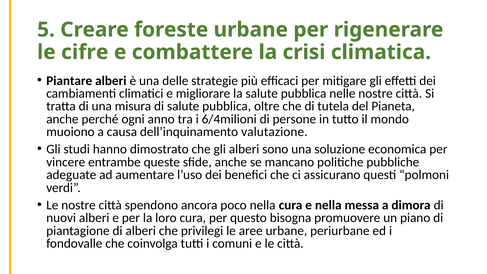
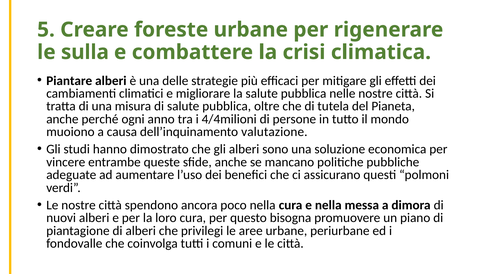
cifre: cifre -> sulla (85, 52)
6/4milioni: 6/4milioni -> 4/4milioni (229, 119)
